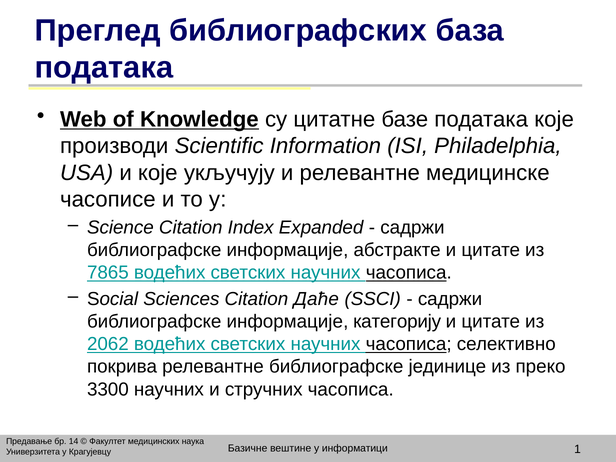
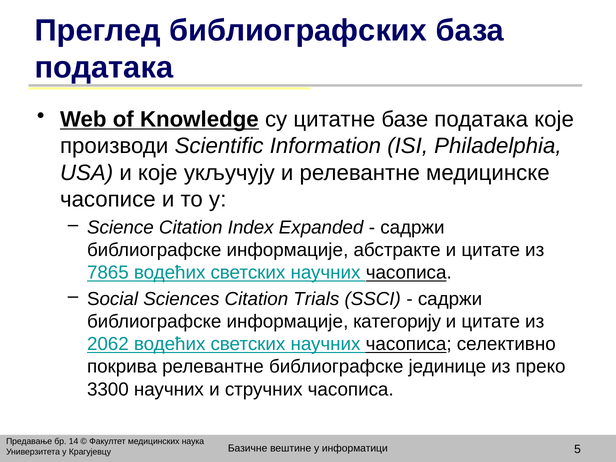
Даће: Даће -> Trials (316, 299)
1: 1 -> 5 (578, 449)
